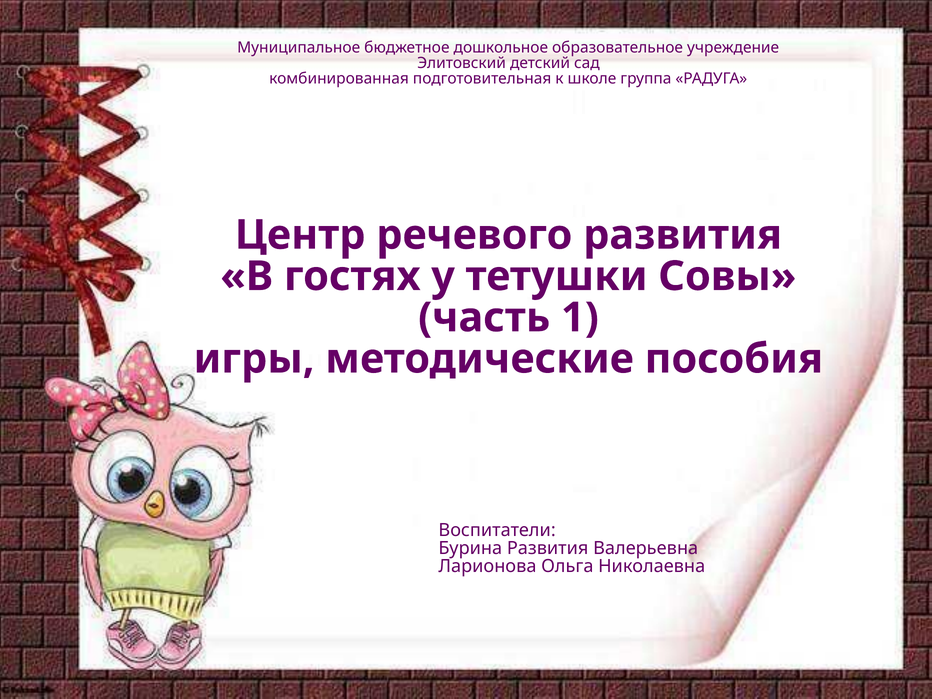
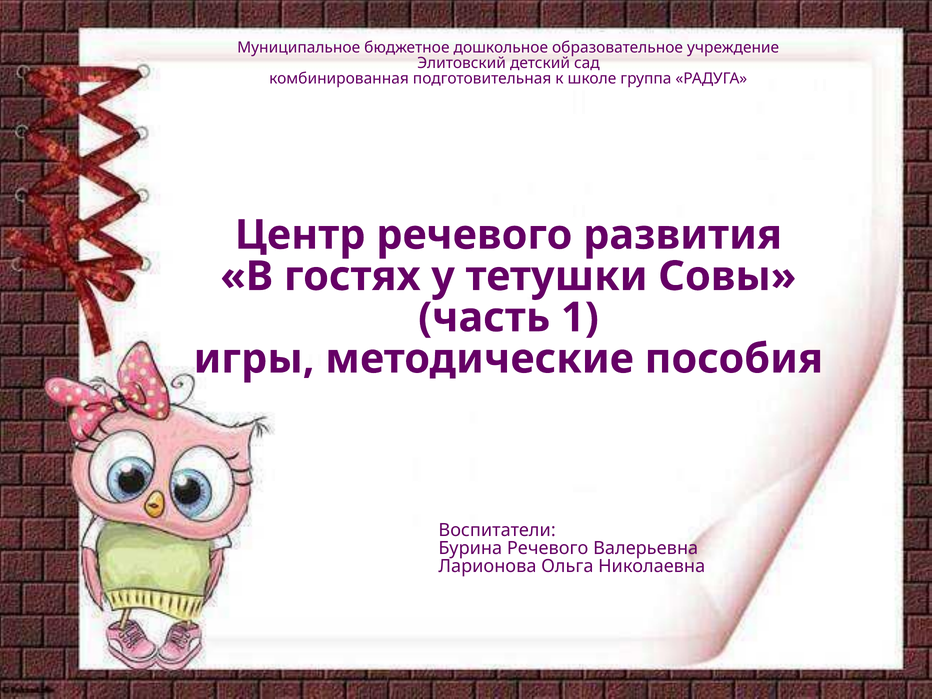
Бурина Развития: Развития -> Речевого (548, 548)
